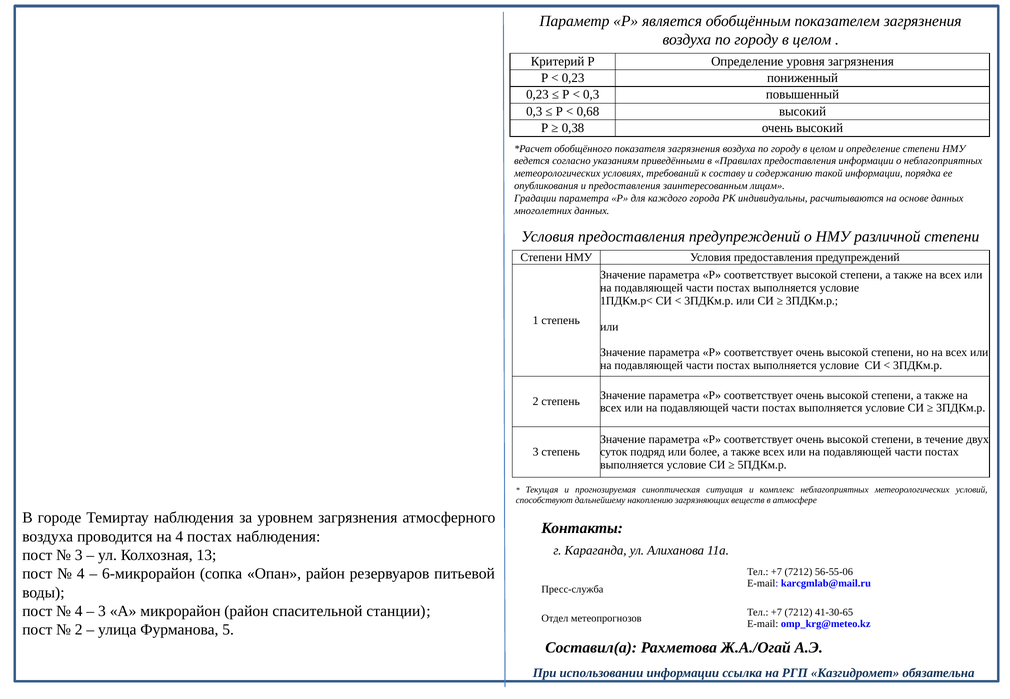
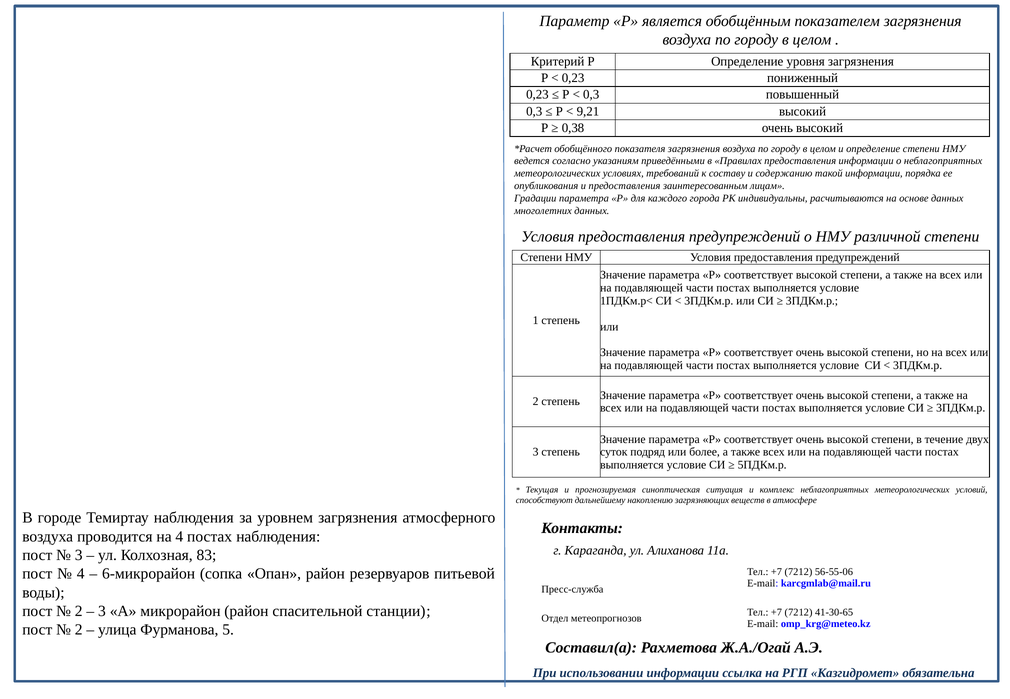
0,68: 0,68 -> 9,21 (588, 111)
13: 13 -> 83 (207, 555)
4: 4 -> 2 (79, 611)
